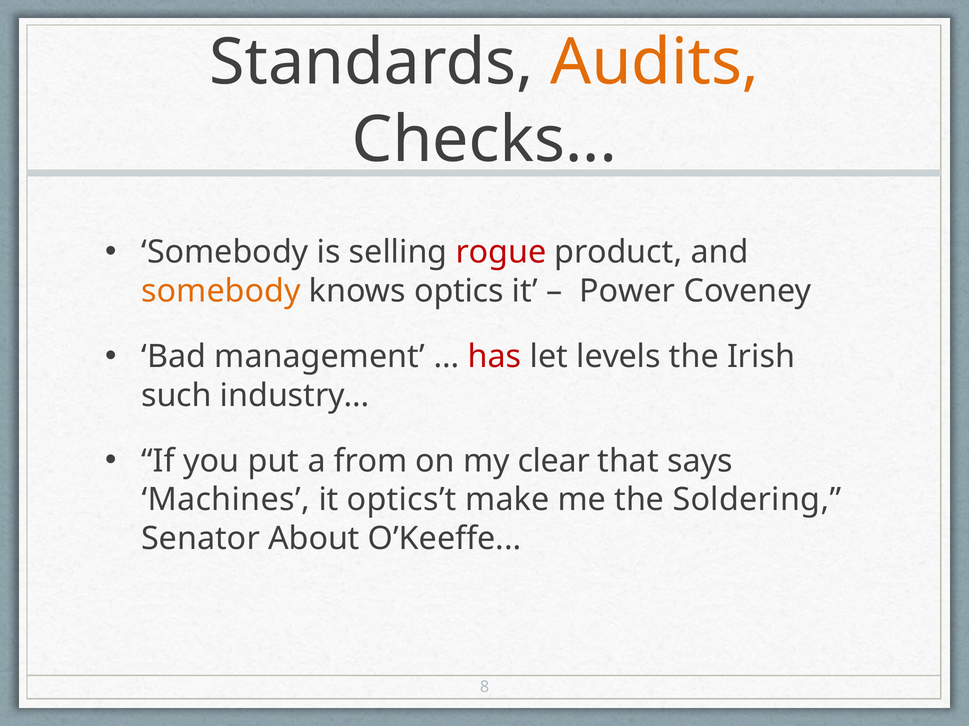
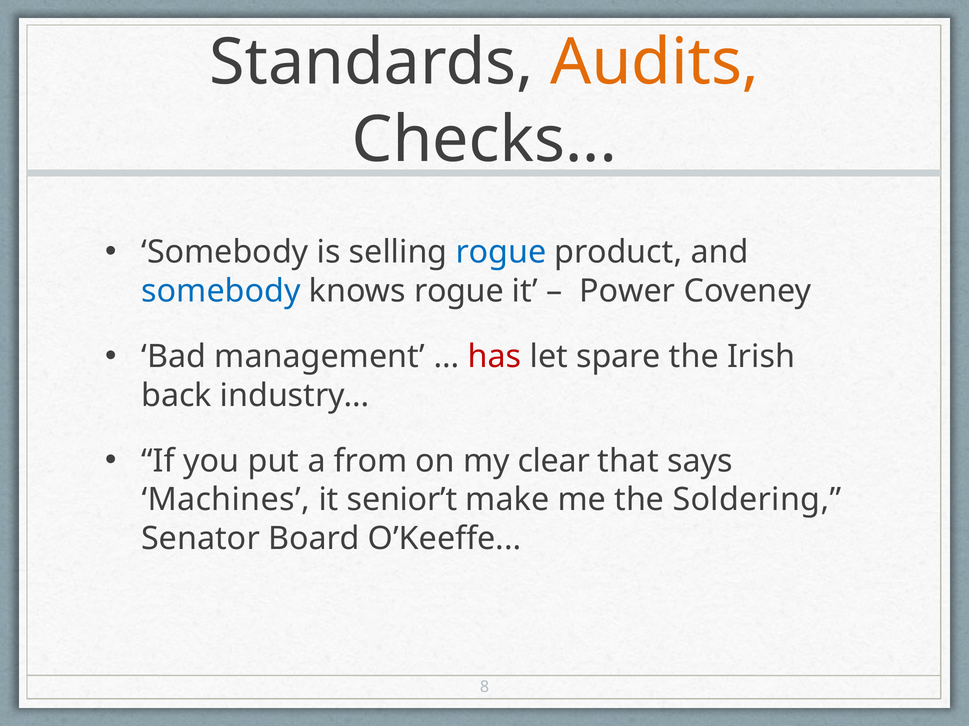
rogue colour: red -> blue (501, 253)
somebody colour: orange -> blue (221, 291)
knows optics: optics -> rogue (459, 291)
levels: levels -> spare (619, 357)
such: such -> back (176, 396)
optics’t: optics’t -> senior’t (402, 500)
About: About -> Board (314, 539)
